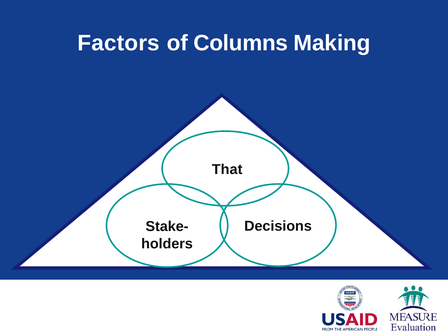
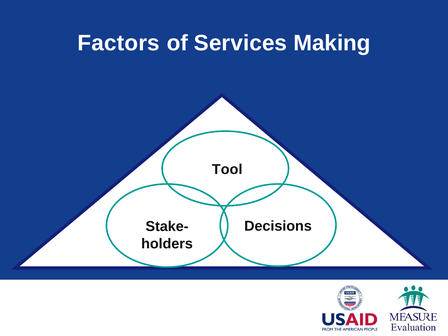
Columns: Columns -> Services (241, 43)
That: That -> Tool (227, 169)
